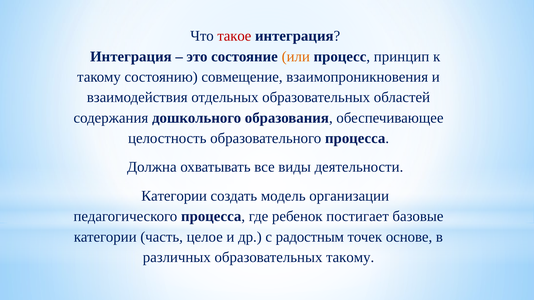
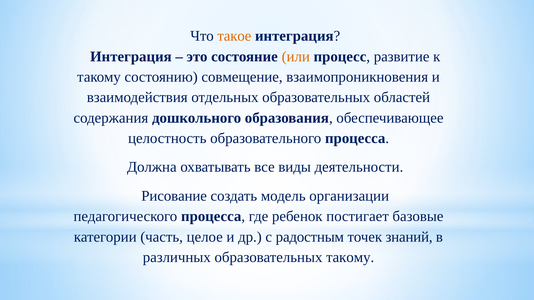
такое colour: red -> orange (234, 36)
принцип: принцип -> развитие (402, 57)
Категории: Категории -> Рисование (174, 196)
основе: основе -> знаний (409, 237)
